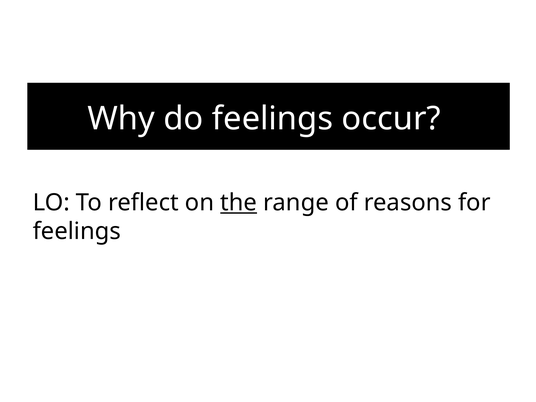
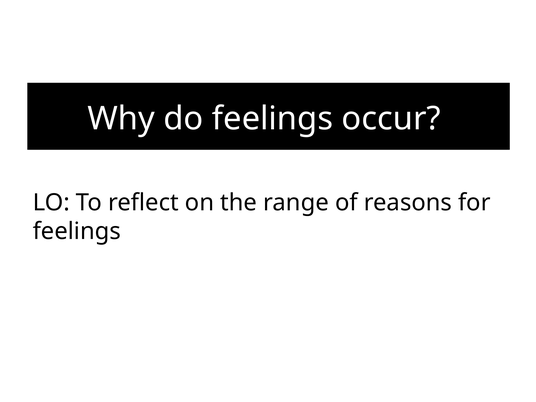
the underline: present -> none (239, 203)
